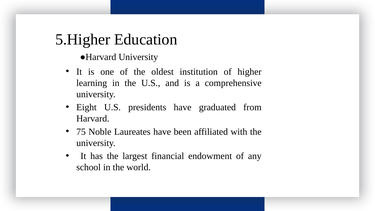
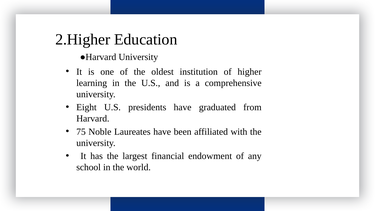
5.Higher: 5.Higher -> 2.Higher (83, 39)
